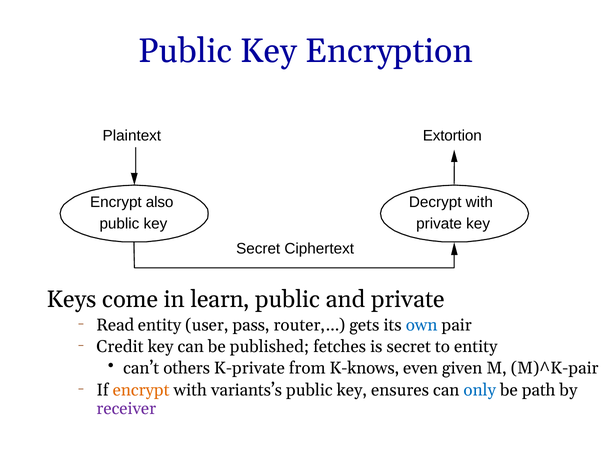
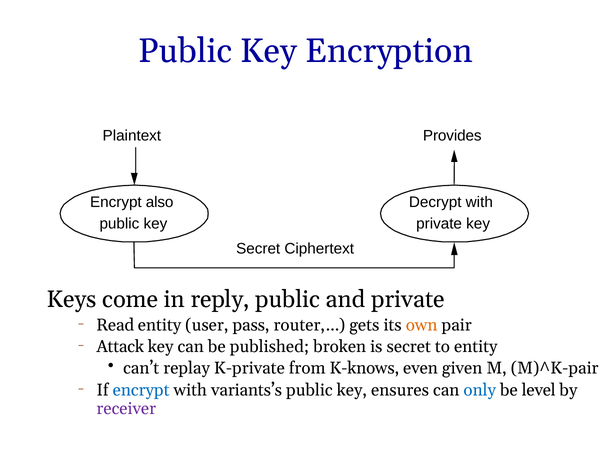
Extortion: Extortion -> Provides (452, 136)
learn: learn -> reply (220, 300)
own colour: blue -> orange (422, 325)
Credit: Credit -> Attack (120, 347)
fetches: fetches -> broken (340, 347)
others: others -> replay (187, 369)
encrypt colour: orange -> blue (141, 390)
path: path -> level (539, 390)
